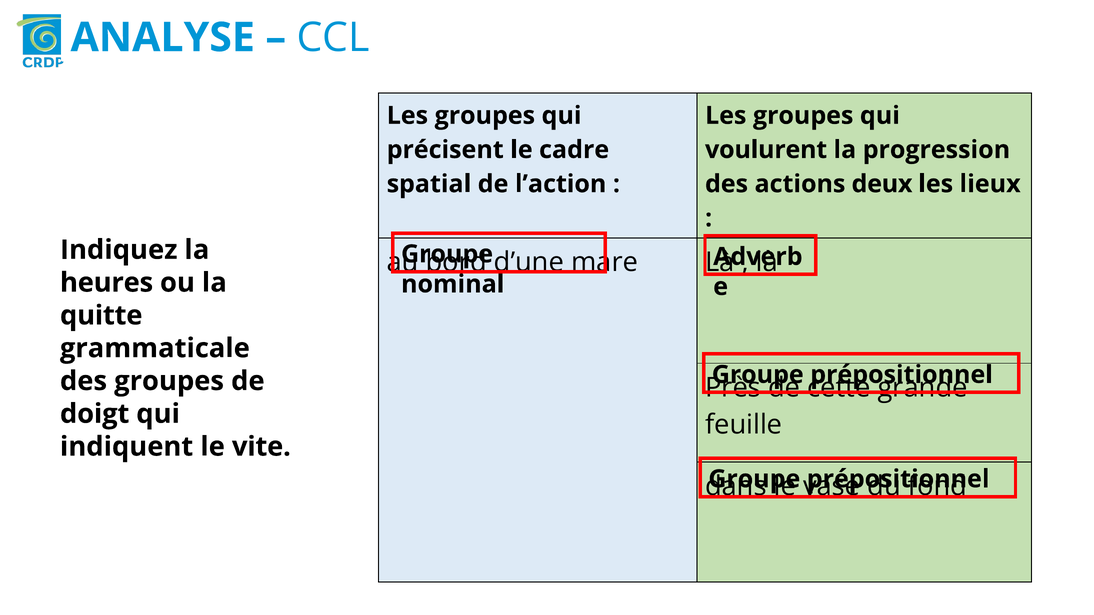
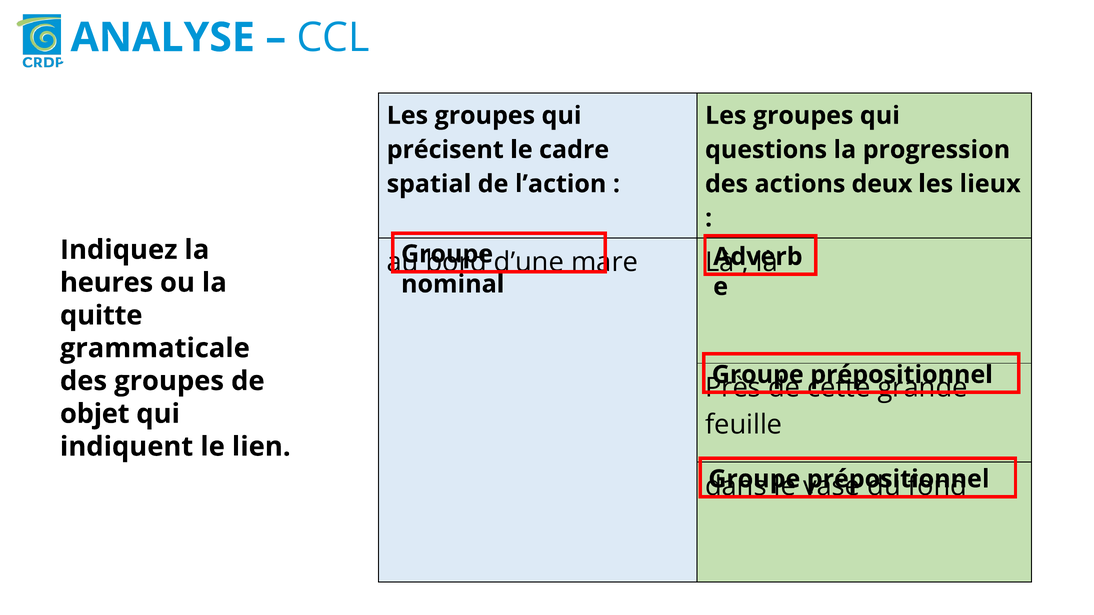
voulurent: voulurent -> questions (766, 150)
doigt: doigt -> objet (95, 414)
vite: vite -> lien (261, 447)
